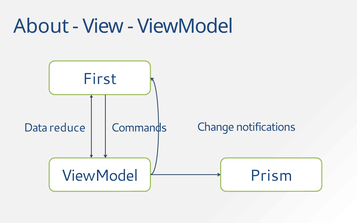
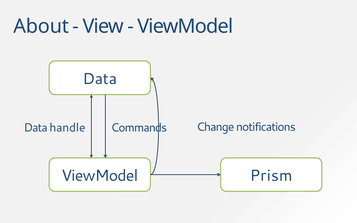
First: First -> Data (100, 79)
reduce: reduce -> handle (67, 128)
